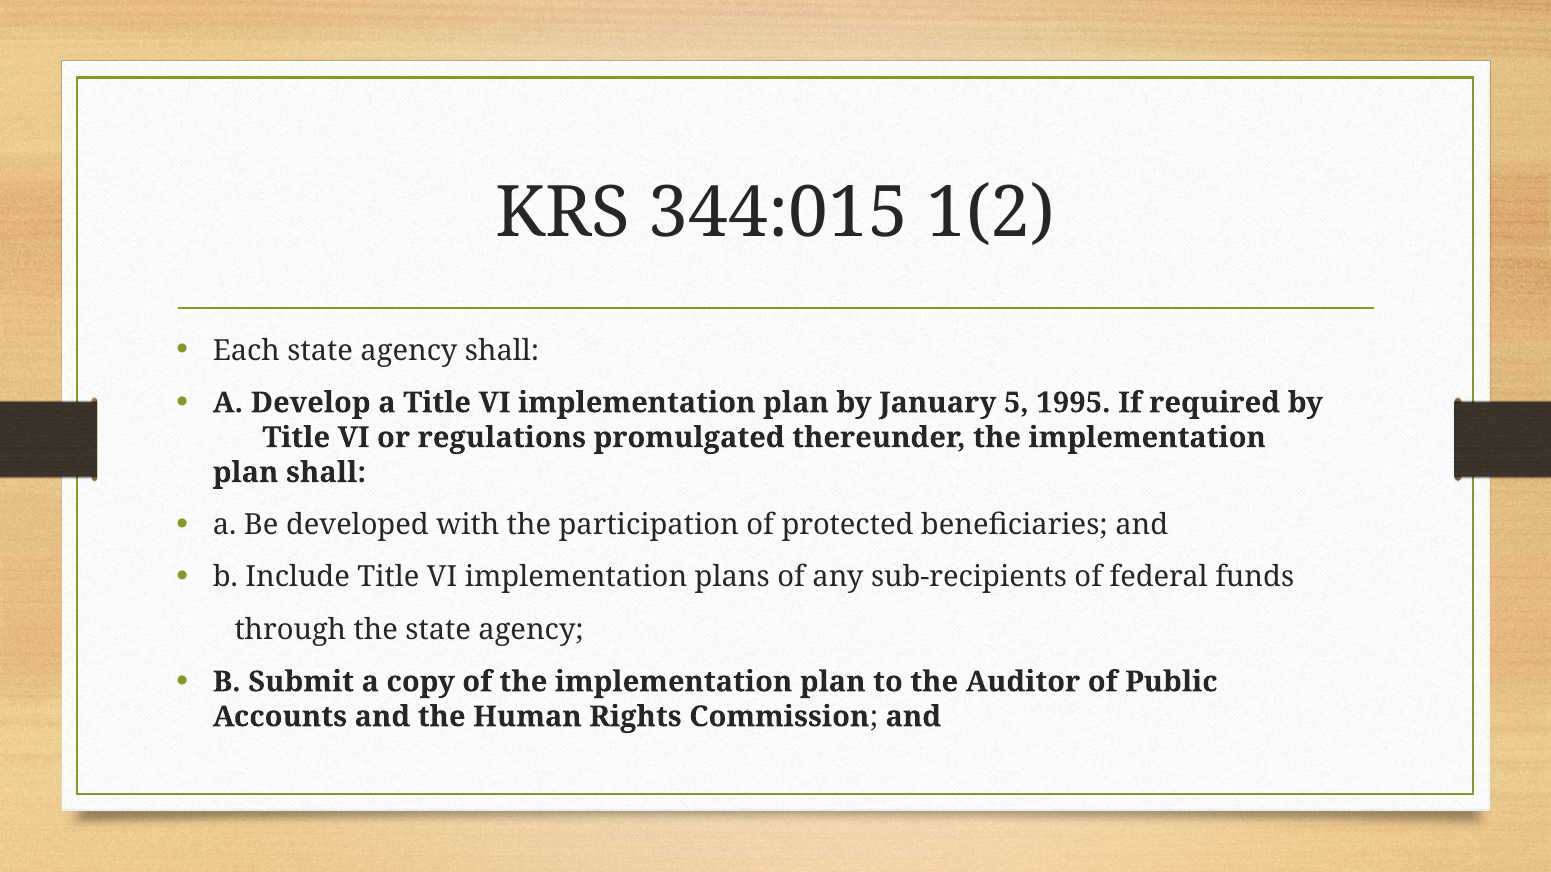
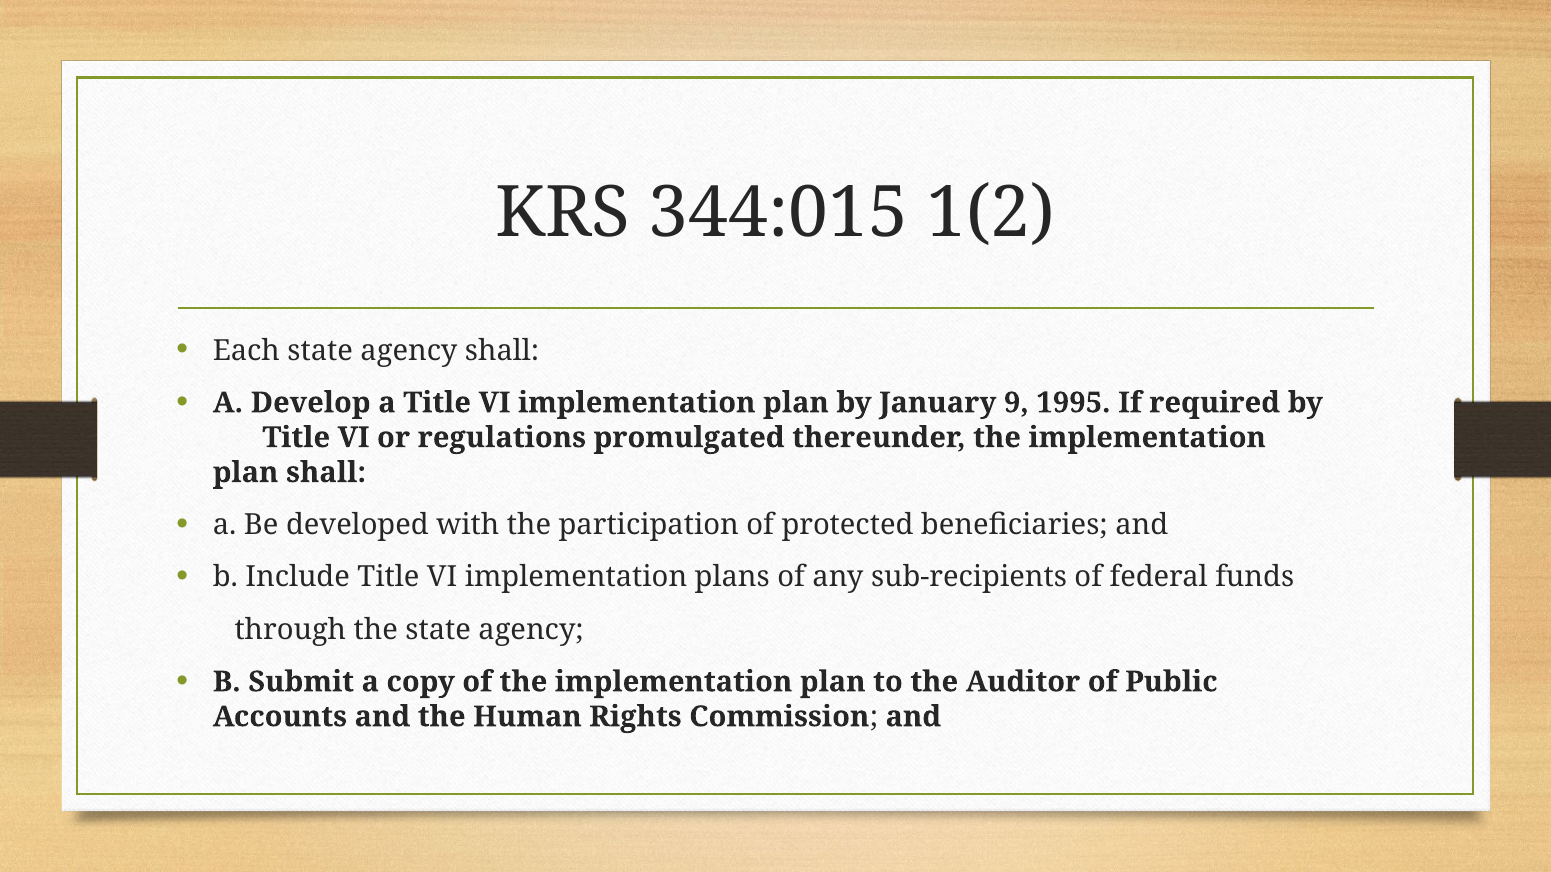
5: 5 -> 9 (1016, 403)
